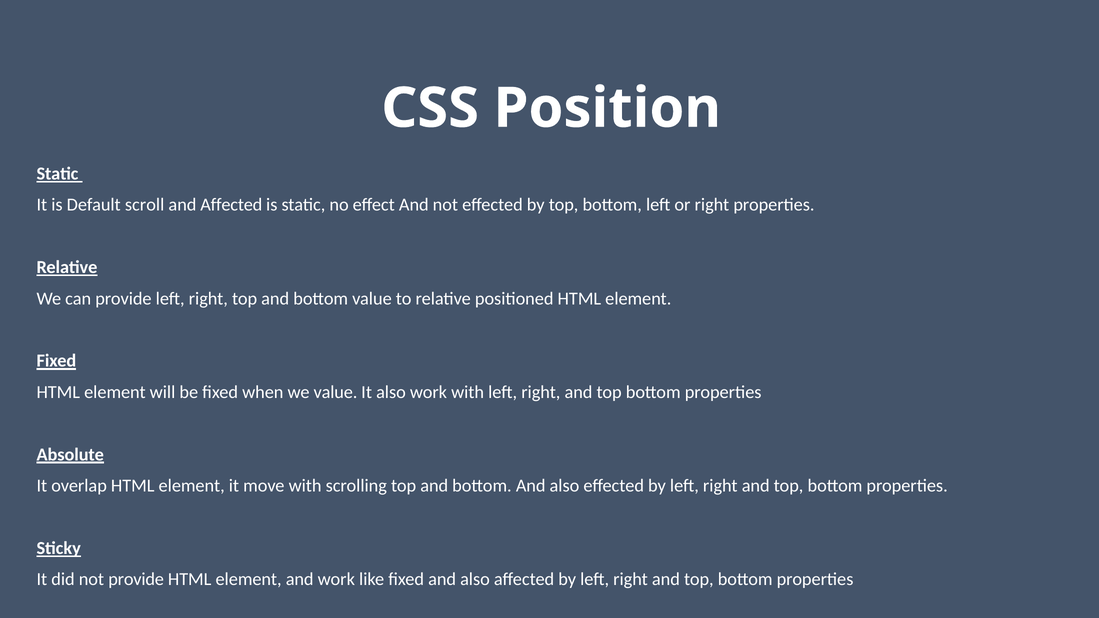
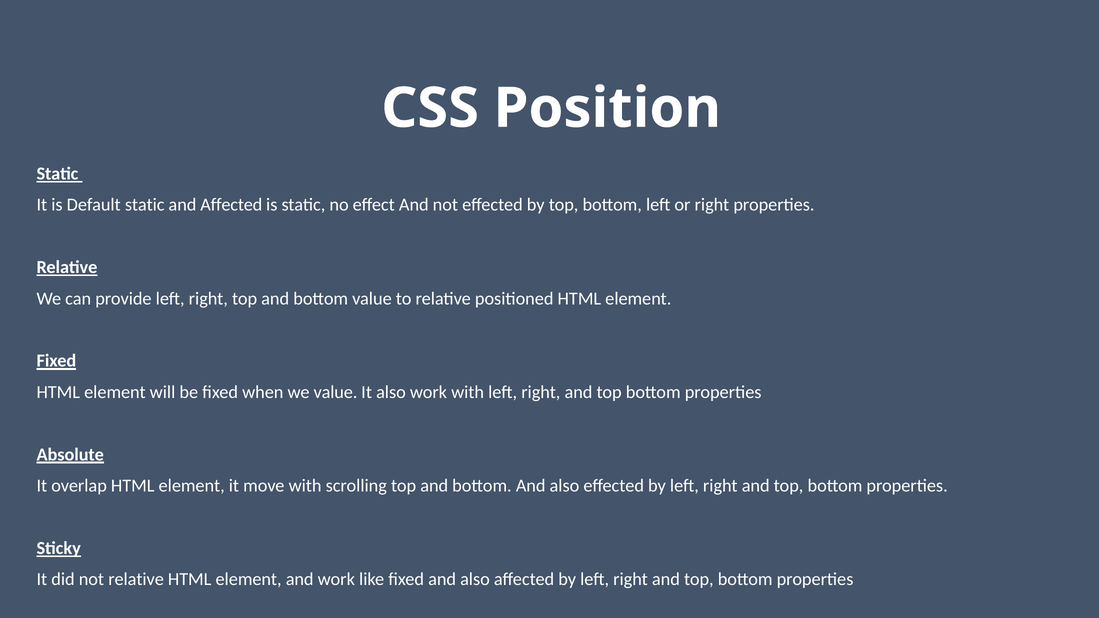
Default scroll: scroll -> static (145, 205)
not provide: provide -> relative (136, 580)
